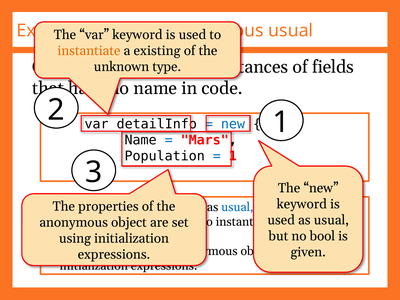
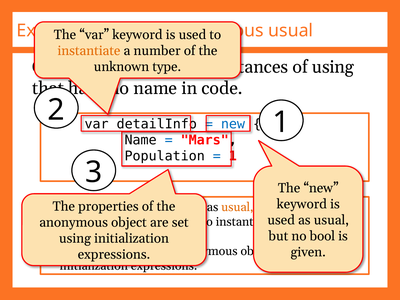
existing: existing -> number (157, 51)
of fields: fields -> using (333, 67)
usual colour: blue -> orange (237, 207)
